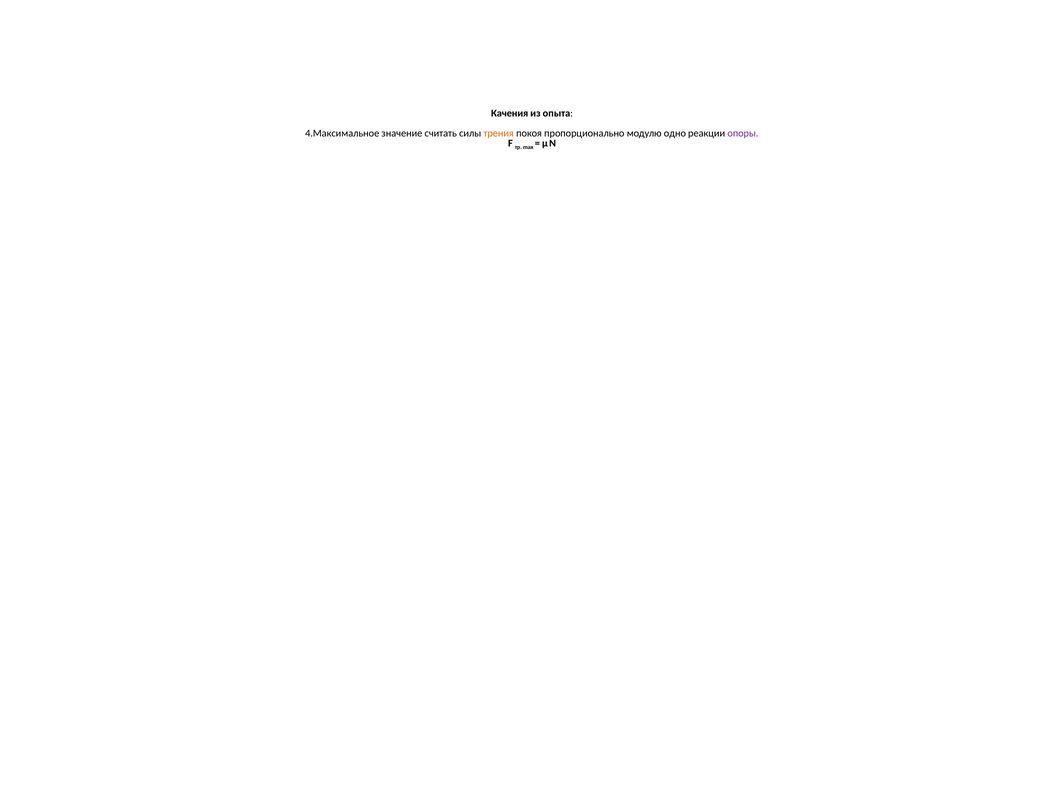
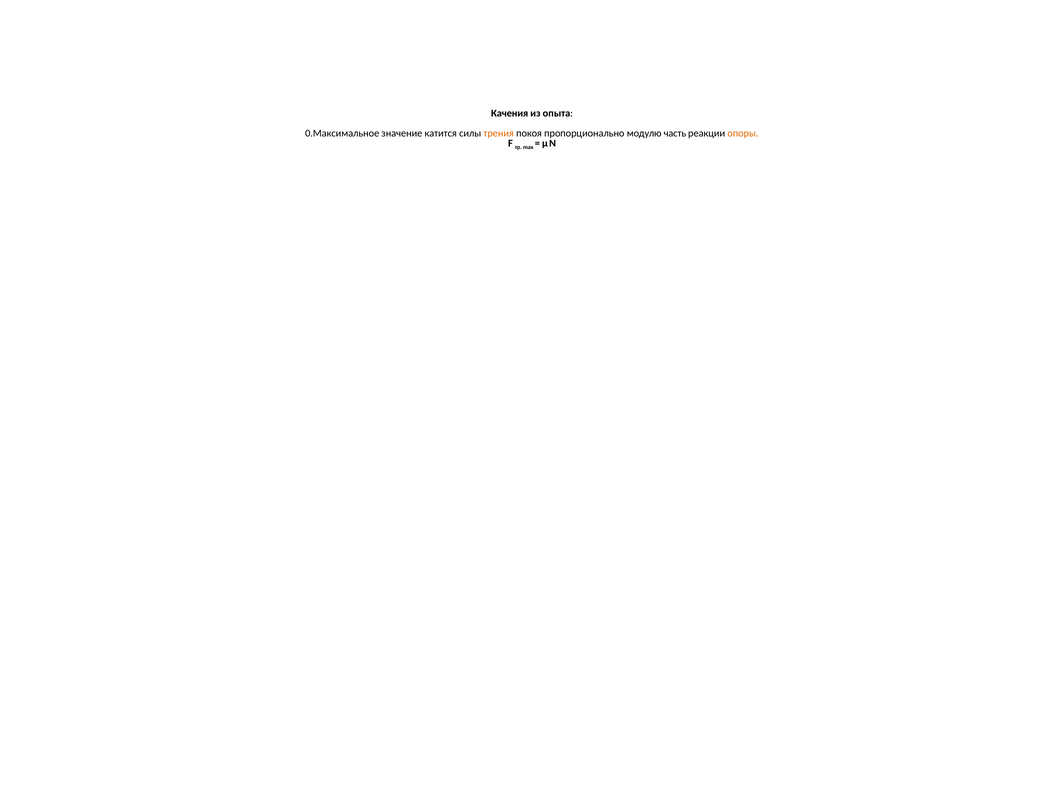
4.Максимальное: 4.Максимальное -> 0.Максимальное (342, 133)
считать: считать -> катится (441, 133)
одно: одно -> часть (675, 133)
опоры colour: purple -> orange (743, 133)
